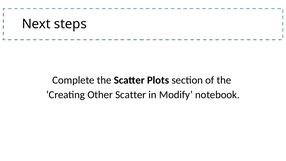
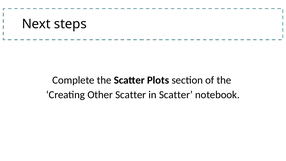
in Modify: Modify -> Scatter (176, 95)
